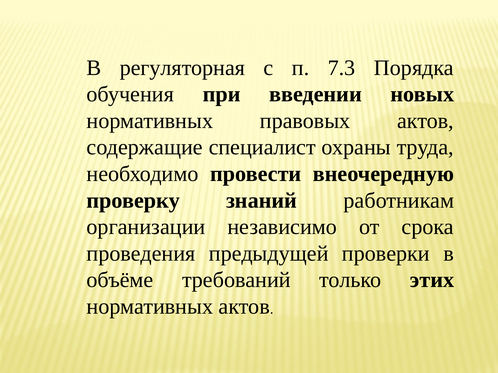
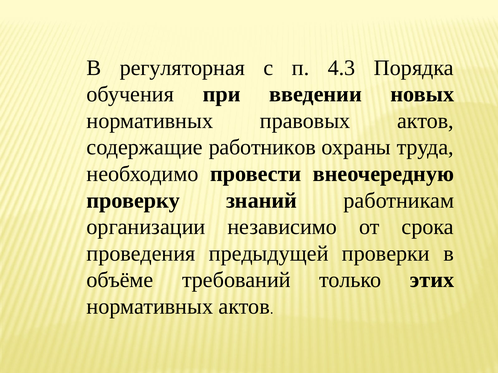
7.3: 7.3 -> 4.3 (342, 68)
специалист: специалист -> работников (262, 148)
